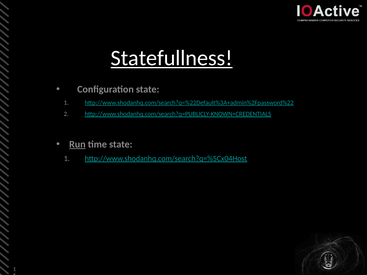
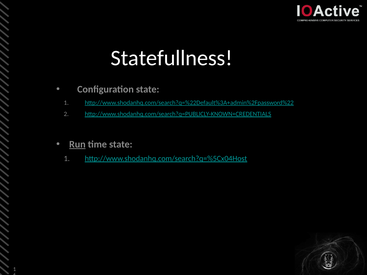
Statefullness underline: present -> none (172, 58)
